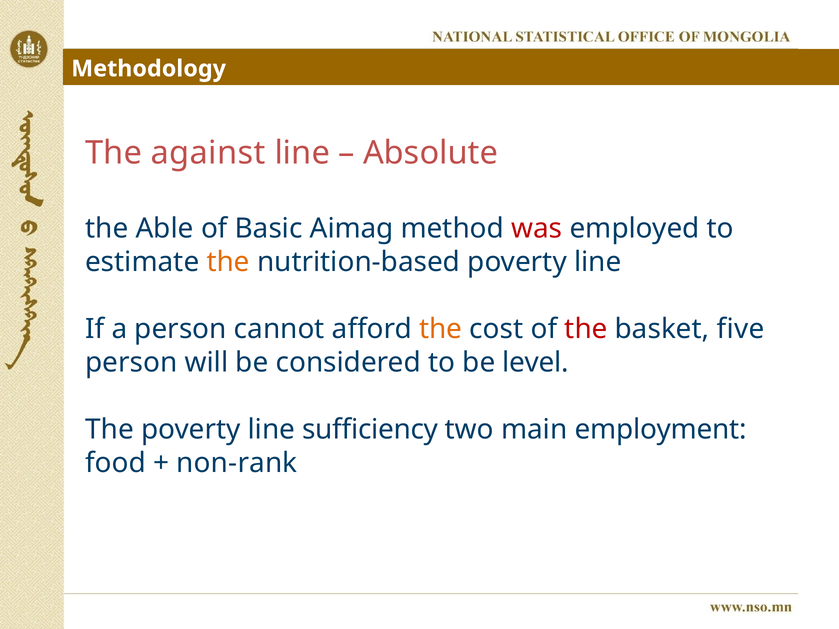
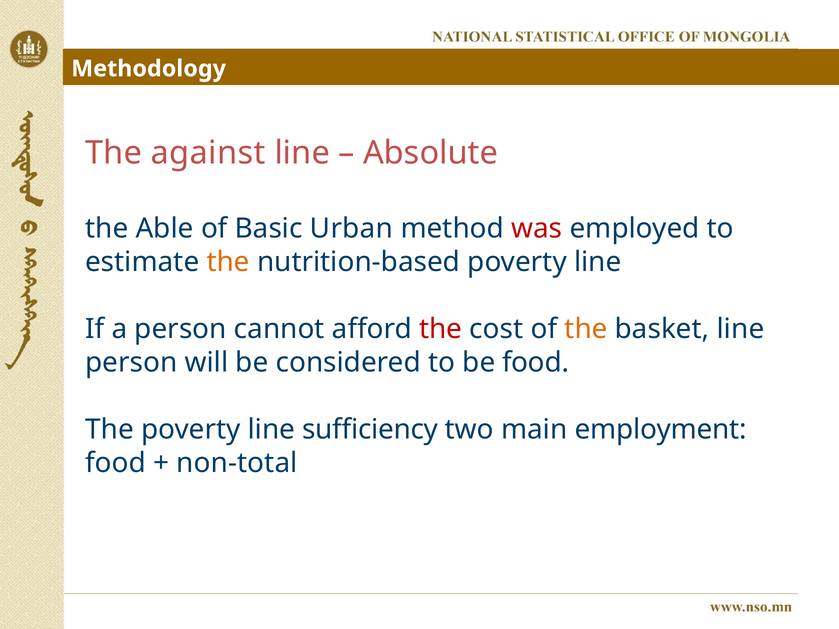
Aimag: Aimag -> Urban (352, 228)
the colour: orange -> red (441, 329)
the colour: red -> orange (586, 329)
basket five: five -> line (741, 329)
be level: level -> food (536, 363)
non-rank: non-rank -> non-total (237, 463)
